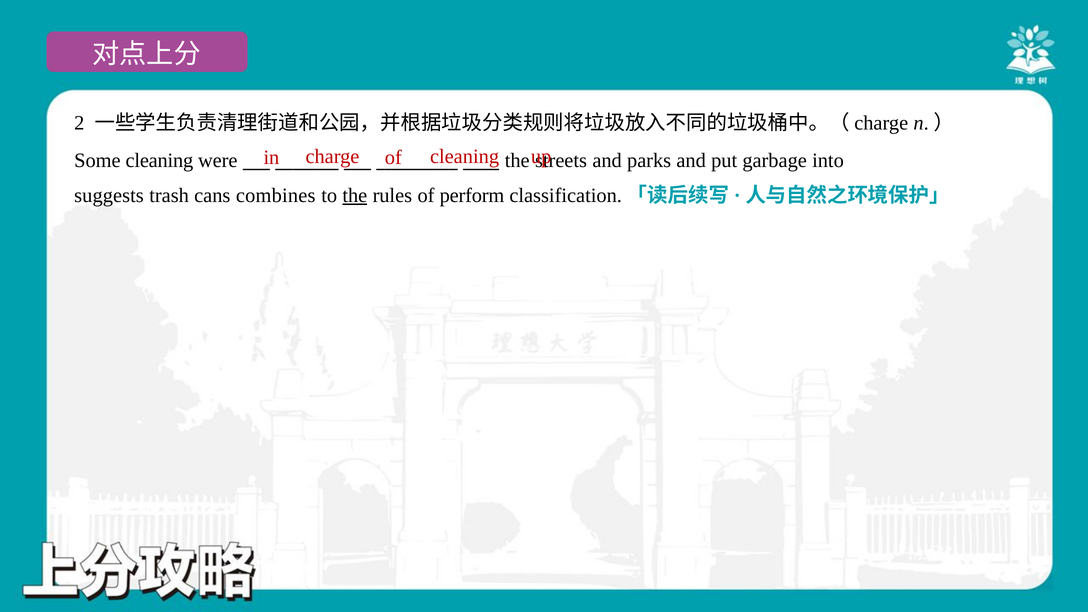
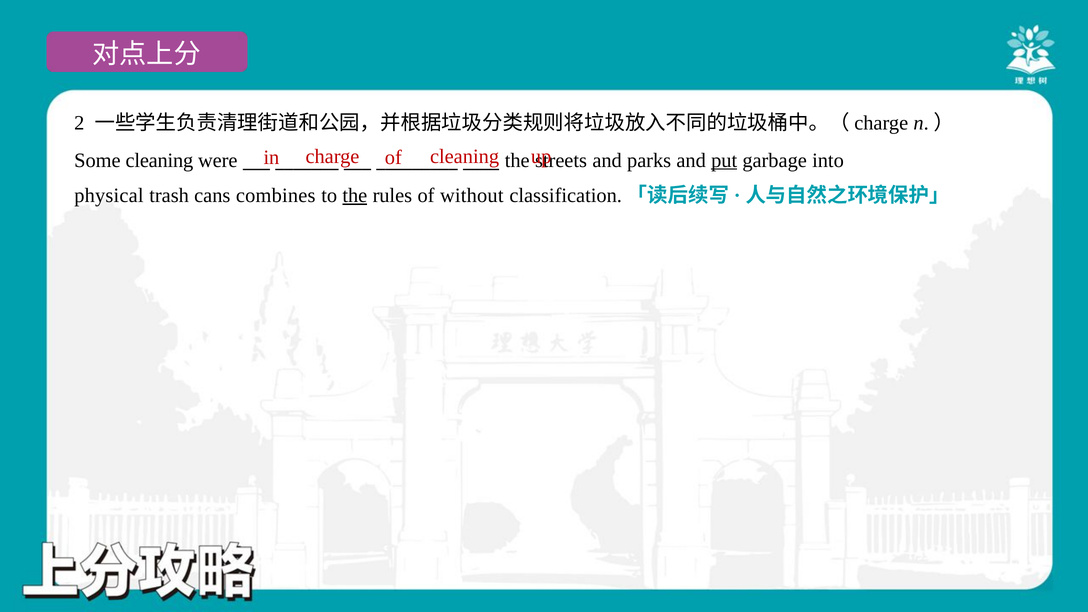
put underline: none -> present (724, 160)
suggests: suggests -> physical (109, 195)
perform: perform -> without (472, 195)
